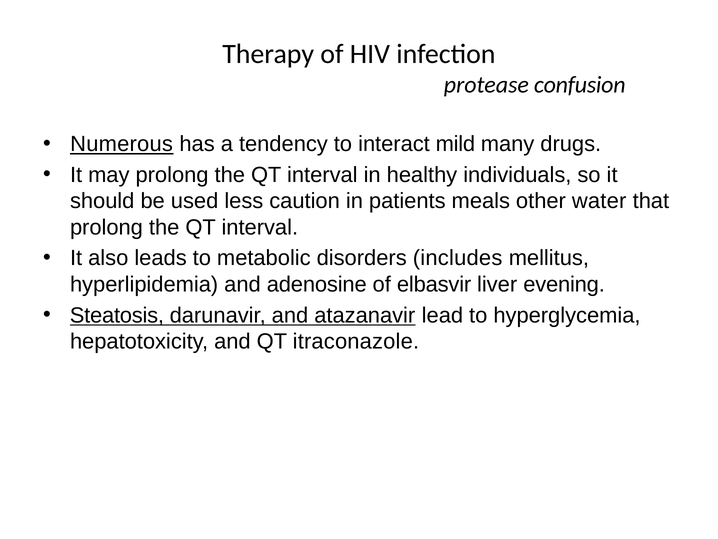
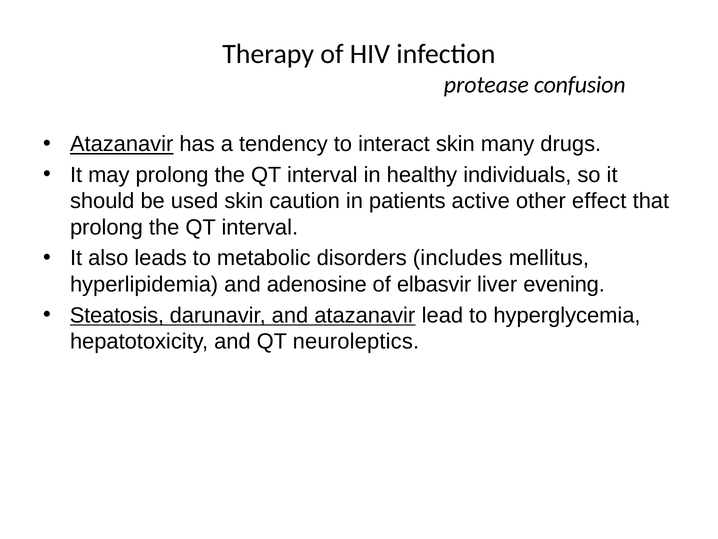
Numerous: Numerous -> Atazanavir (122, 144)
interact mild: mild -> skin (455, 144)
used less: less -> skin (244, 201)
meals: meals -> active (481, 201)
water: water -> effect (599, 201)
itraconazole: itraconazole -> neuroleptics (356, 341)
